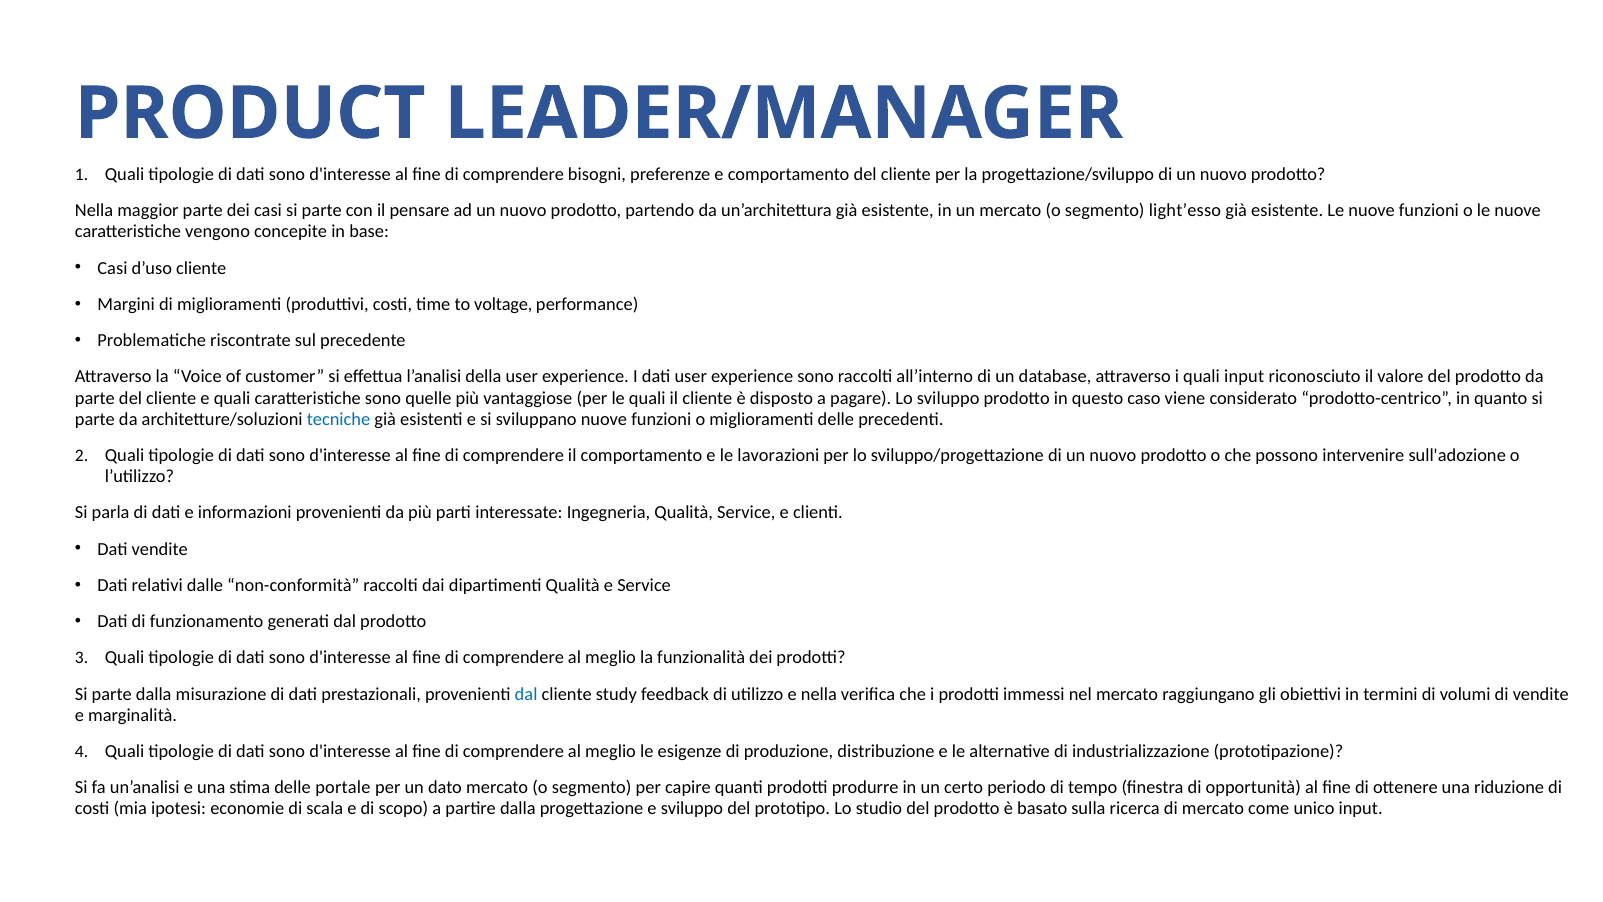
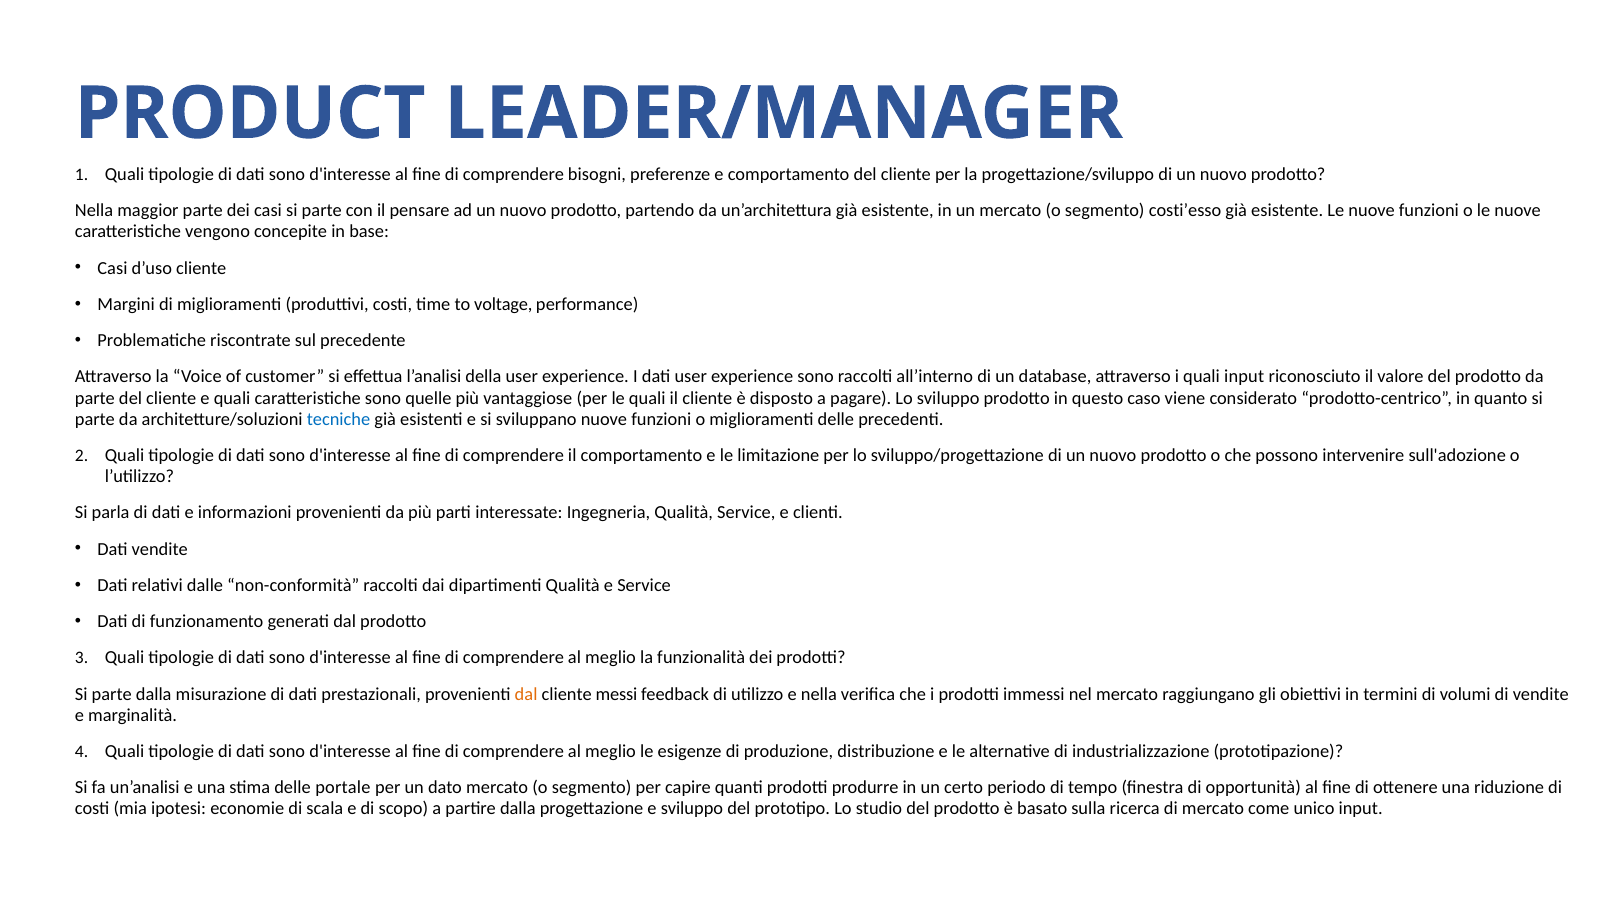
light’esso: light’esso -> costi’esso (1185, 211)
lavorazioni: lavorazioni -> limitazione (778, 455)
dal colour: blue -> orange (526, 694)
study: study -> messi (616, 694)
